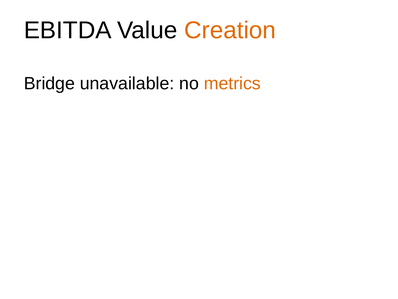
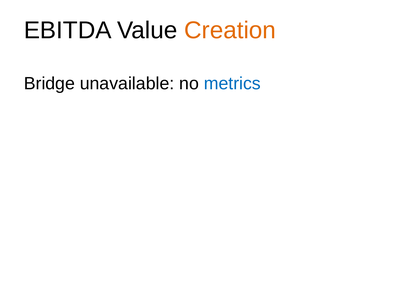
metrics colour: orange -> blue (232, 83)
